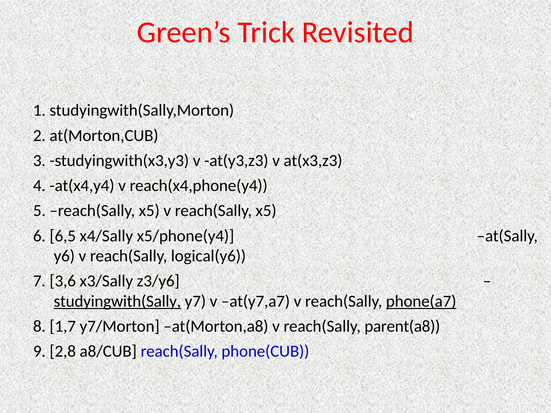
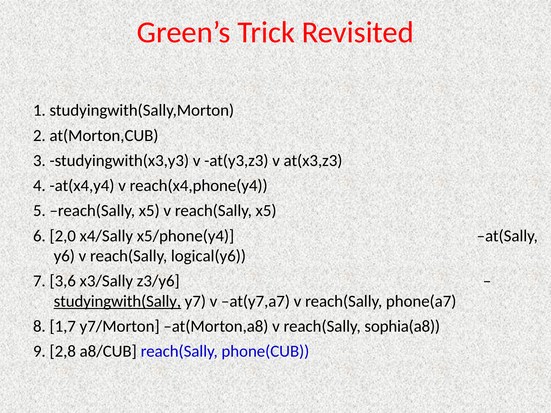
6,5: 6,5 -> 2,0 (63, 236)
phone(a7 underline: present -> none (421, 301)
parent(a8: parent(a8 -> sophia(a8 (402, 327)
